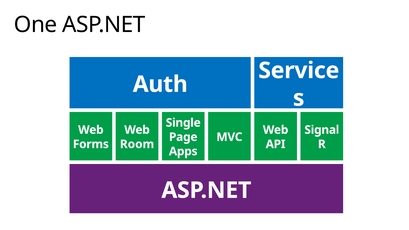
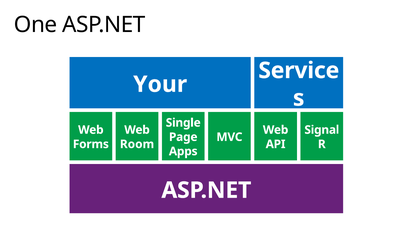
Auth: Auth -> Your (160, 84)
